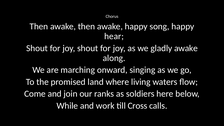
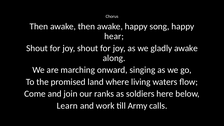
While: While -> Learn (67, 106)
Cross: Cross -> Army (138, 106)
